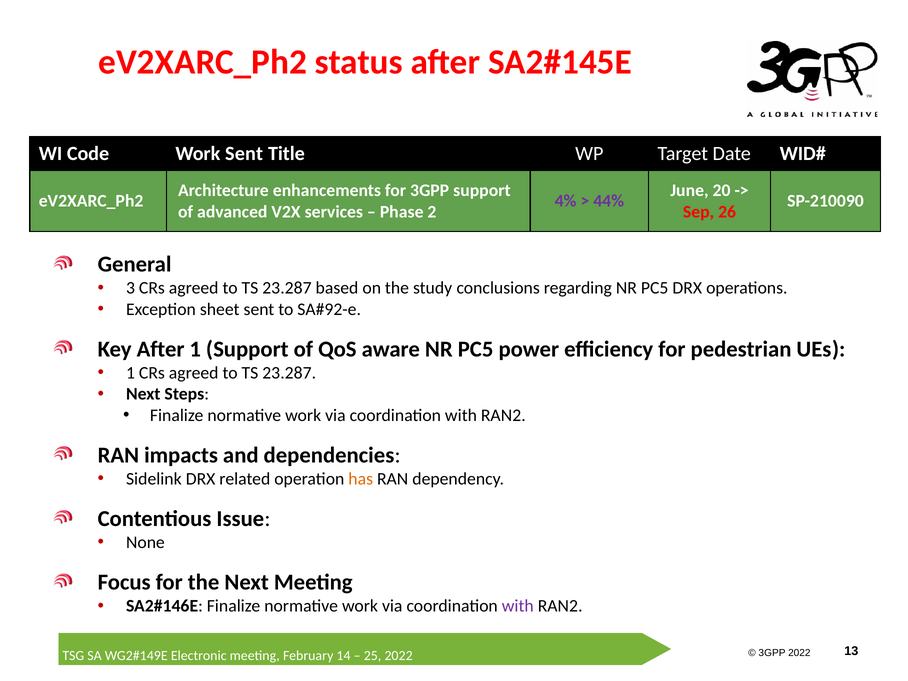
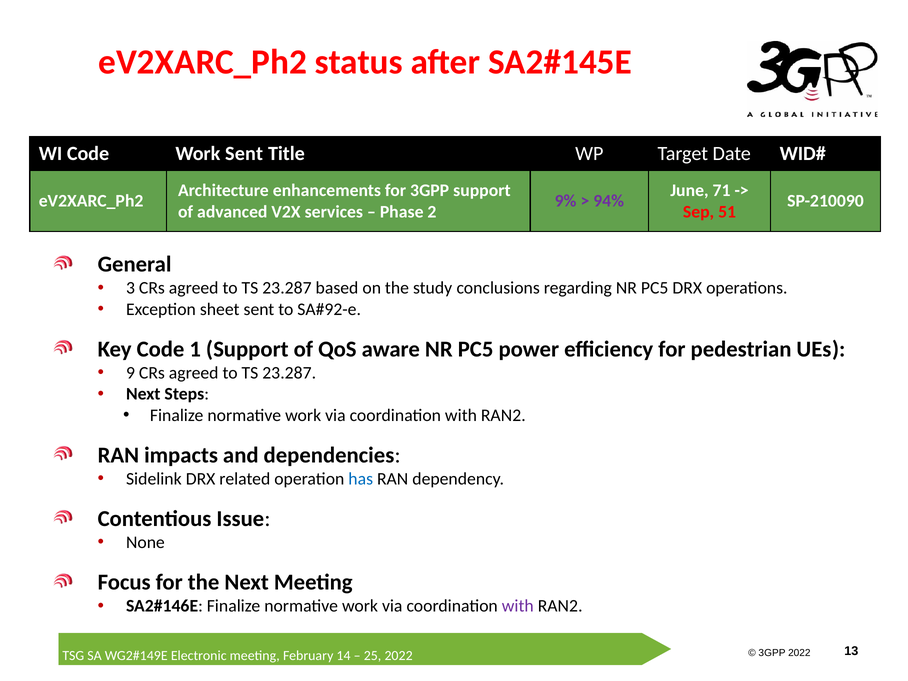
20: 20 -> 71 (722, 190)
4%: 4% -> 9% (566, 201)
44%: 44% -> 94% (609, 201)
26: 26 -> 51 (727, 212)
Key After: After -> Code (161, 349)
1: 1 -> 9 (131, 373)
has colour: orange -> blue (361, 479)
